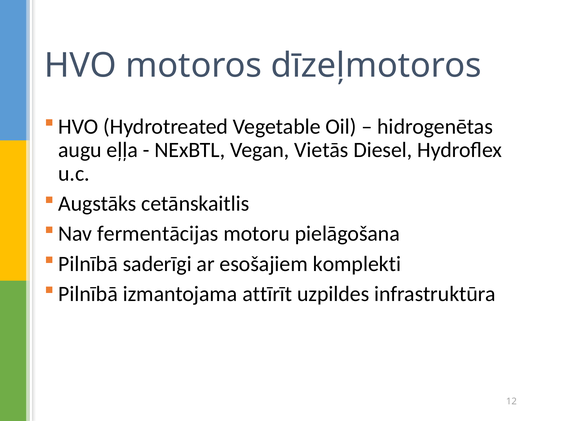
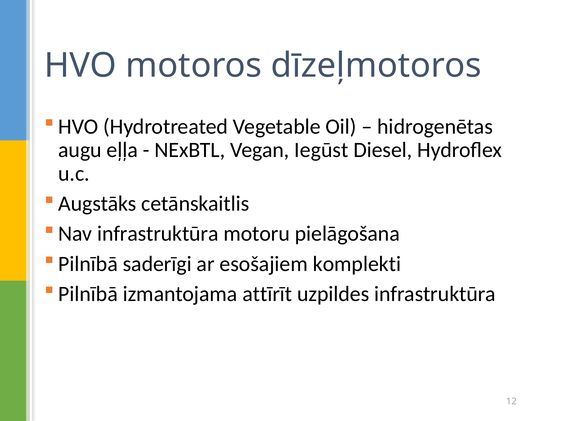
Vietās: Vietās -> Iegūst (321, 150)
Nav fermentācijas: fermentācijas -> infrastruktūra (158, 234)
